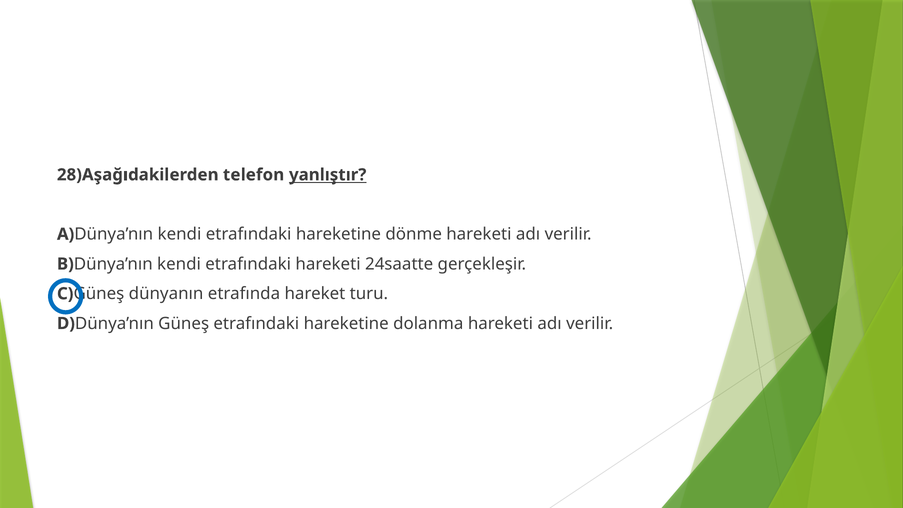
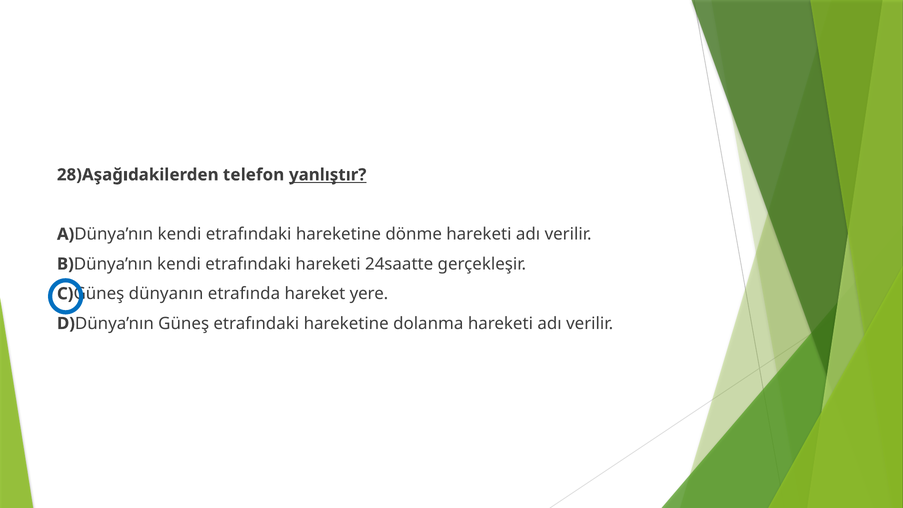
turu: turu -> yere (369, 294)
